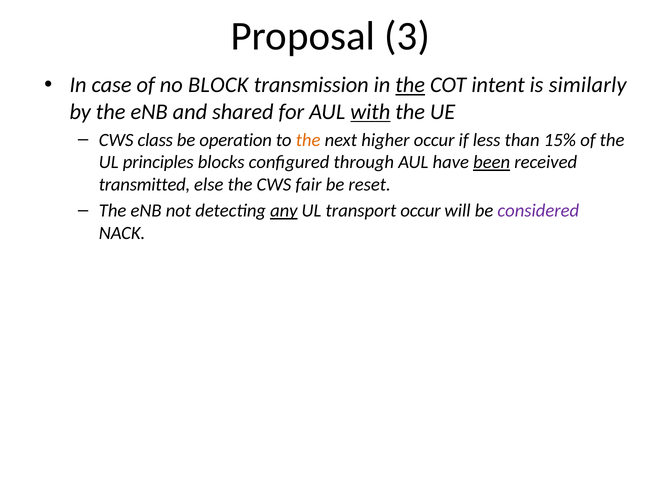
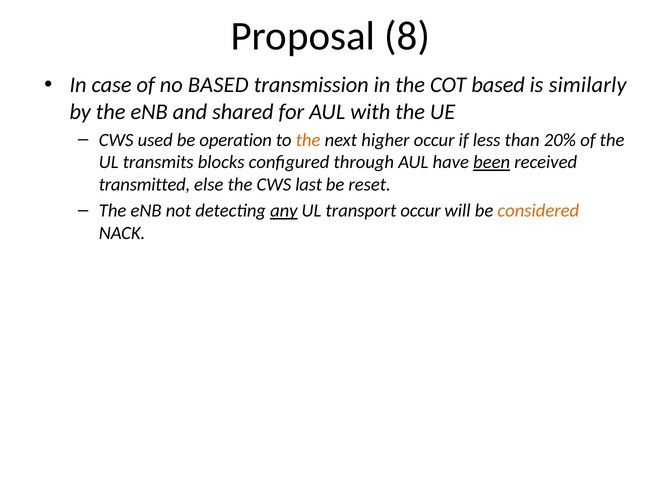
3: 3 -> 8 (407, 36)
no BLOCK: BLOCK -> BASED (218, 85)
the underline: present -> none (410, 85)
COT intent: intent -> based (498, 85)
with underline: present -> none (370, 112)
class: class -> used (155, 140)
15%: 15% -> 20% (560, 140)
principles: principles -> transmits (158, 162)
fair: fair -> last (309, 184)
considered colour: purple -> orange (538, 211)
